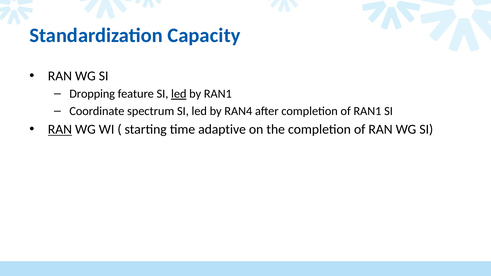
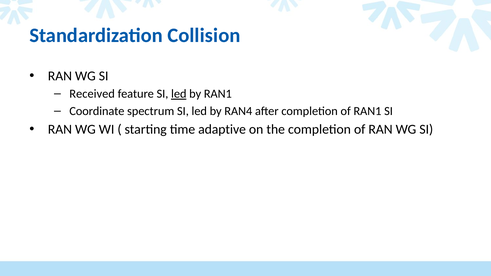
Capacity: Capacity -> Collision (204, 36)
Dropping: Dropping -> Received (92, 94)
RAN underline: present -> none (60, 130)
